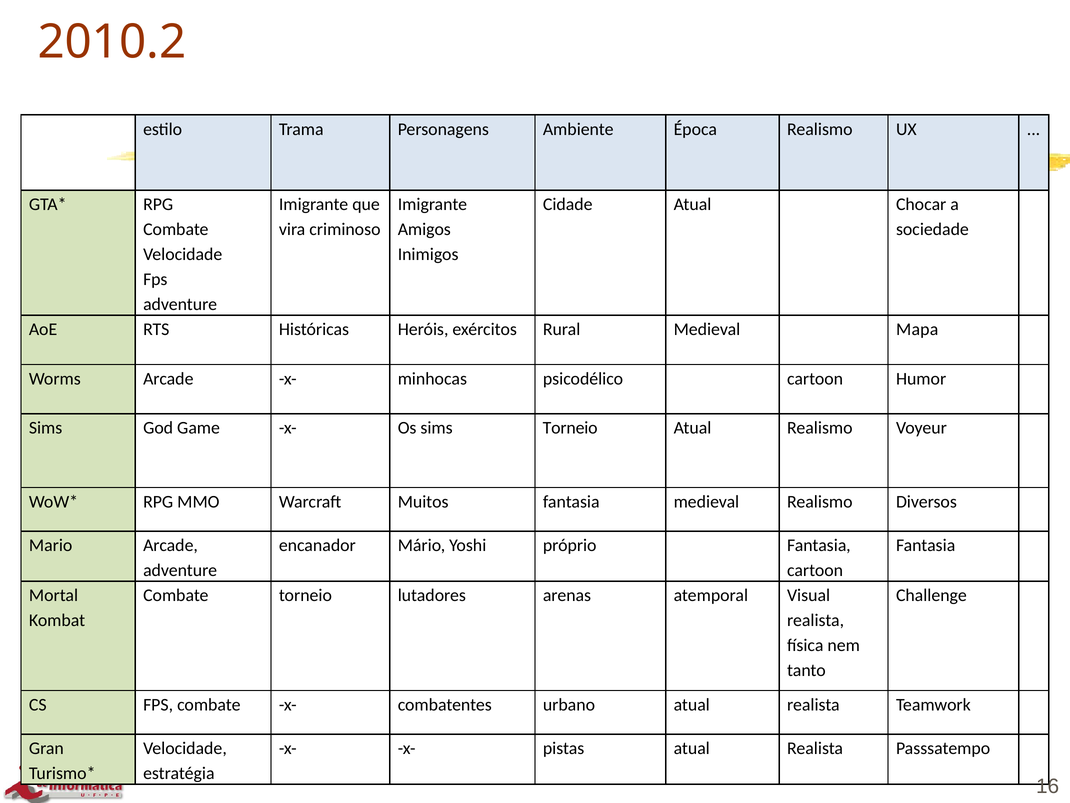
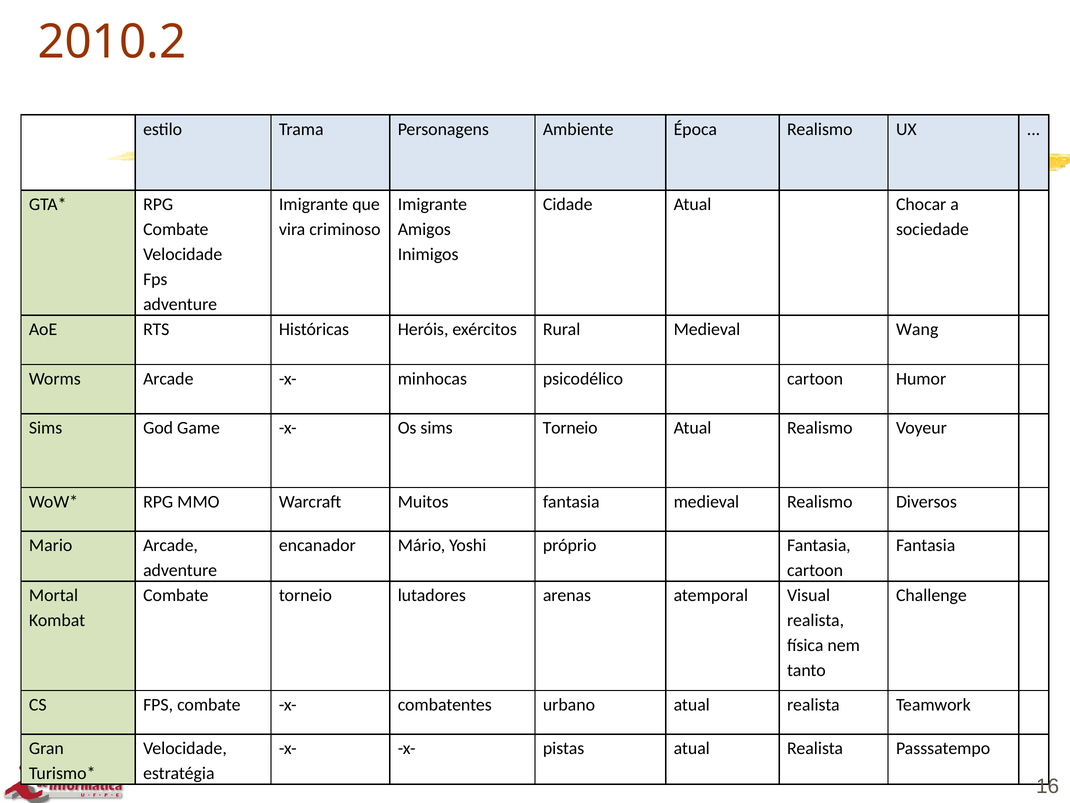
Mapa: Mapa -> Wang (917, 329)
